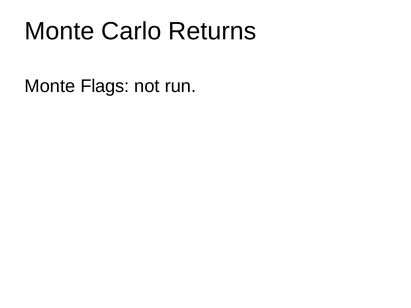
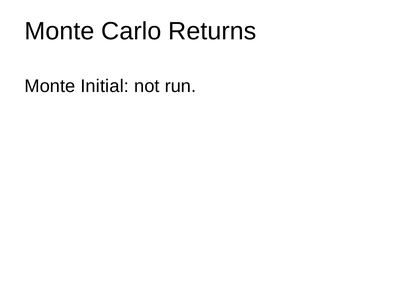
Flags: Flags -> Initial (105, 86)
